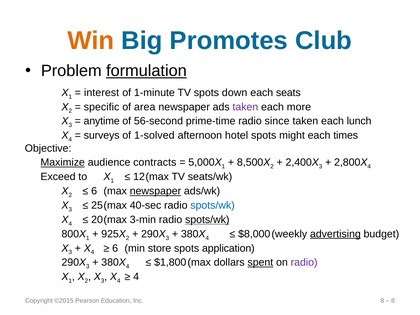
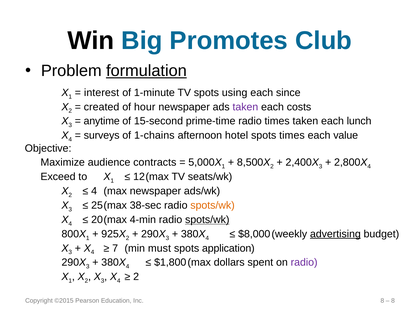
Win colour: orange -> black (91, 41)
down: down -> using (235, 93)
seats: seats -> since (288, 93)
specific: specific -> created (102, 107)
area: area -> hour (145, 107)
more: more -> costs (299, 107)
56-second: 56-second -> 15-second (158, 121)
radio since: since -> times (277, 121)
1-solved: 1-solved -> 1-chains (154, 135)
spots might: might -> times (292, 135)
times: times -> value (346, 135)
Maximize underline: present -> none (63, 163)
6: 6 -> 4 (94, 191)
newspaper underline: present -> none (155, 191)
40-sec: 40-sec -> 38-sec (146, 205)
spots/wk colour: blue -> orange (213, 205)
3-min: 3-min -> 4-min (143, 220)
6: 6 -> 7 (115, 248)
store: store -> must (159, 248)
spent underline: present -> none (260, 263)
4: 4 -> 2 (136, 277)
